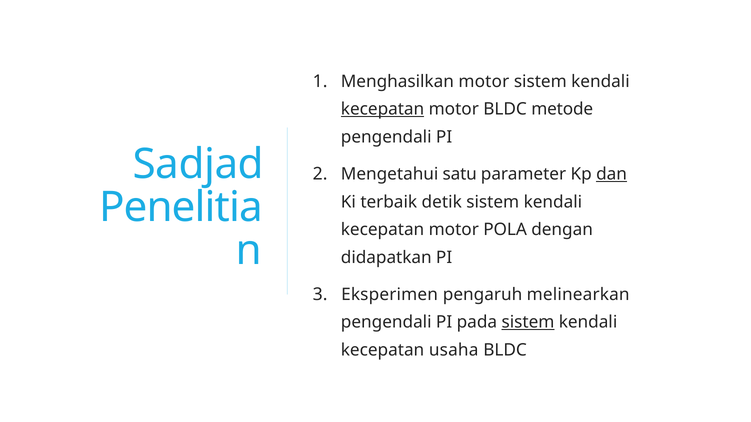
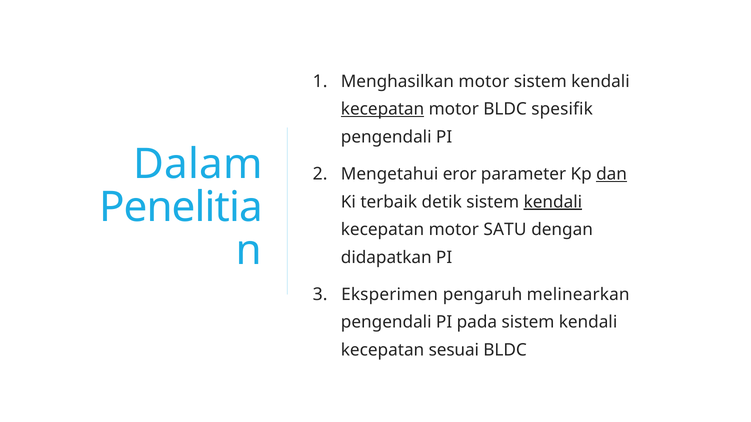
metode: metode -> spesifik (562, 109)
Sadjad: Sadjad -> Dalam (198, 164)
satu: satu -> eror (460, 174)
kendali underline: none -> present (553, 202)
POLA: POLA -> SATU (505, 230)
sistem underline: present -> none (528, 323)
usaha: usaha -> sesuai (454, 350)
